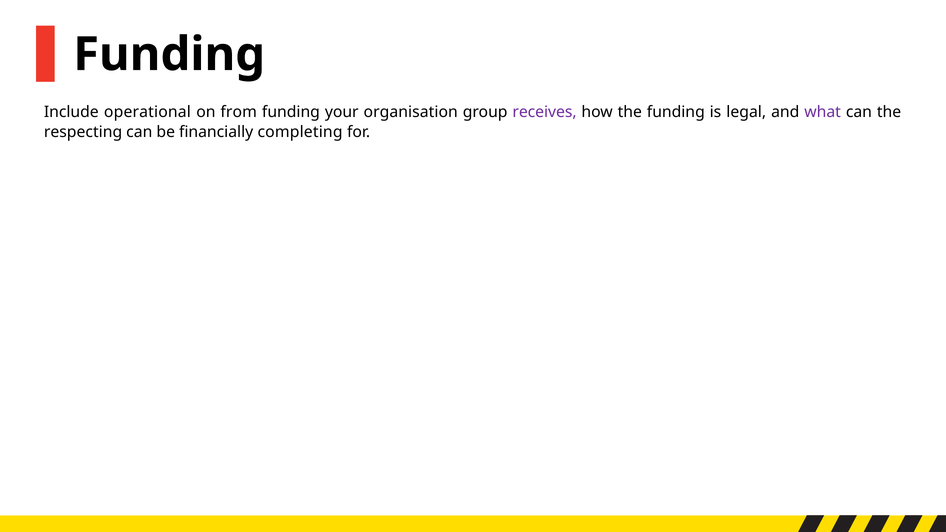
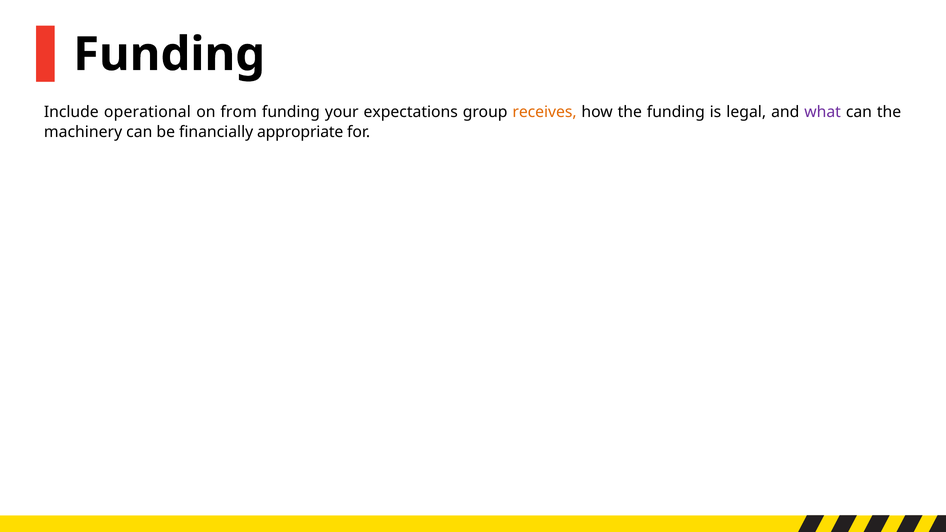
organisation: organisation -> expectations (411, 112)
receives colour: purple -> orange (545, 112)
respecting: respecting -> machinery (83, 132)
completing: completing -> appropriate (300, 132)
